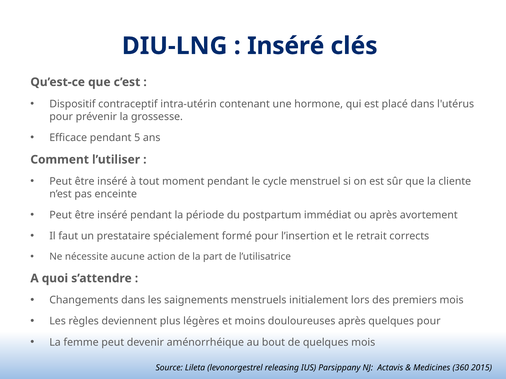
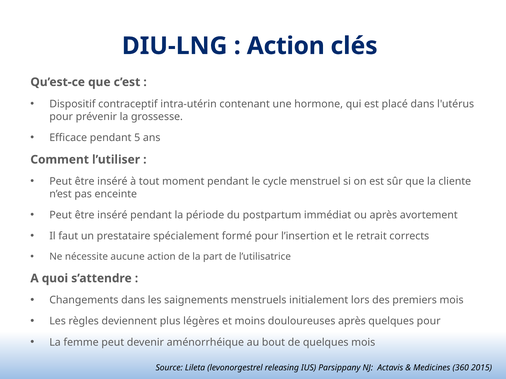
Inséré: Inséré -> Action (286, 46)
